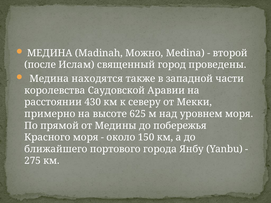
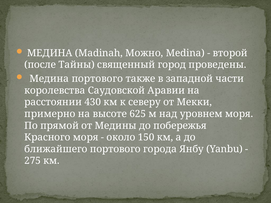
Ислам: Ислам -> Тайны (77, 65)
Медина находятся: находятся -> портового (97, 79)
